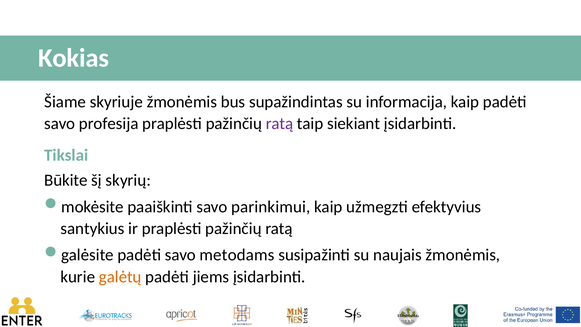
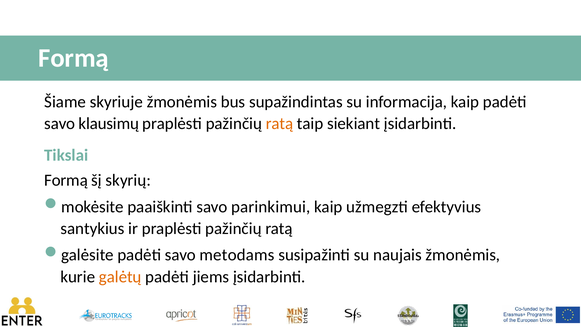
Kokias: Kokias -> Formą (74, 58)
profesija: profesija -> klausimų (109, 124)
ratą colour: purple -> orange (280, 124)
Būkite: Būkite -> Formą (66, 180)
